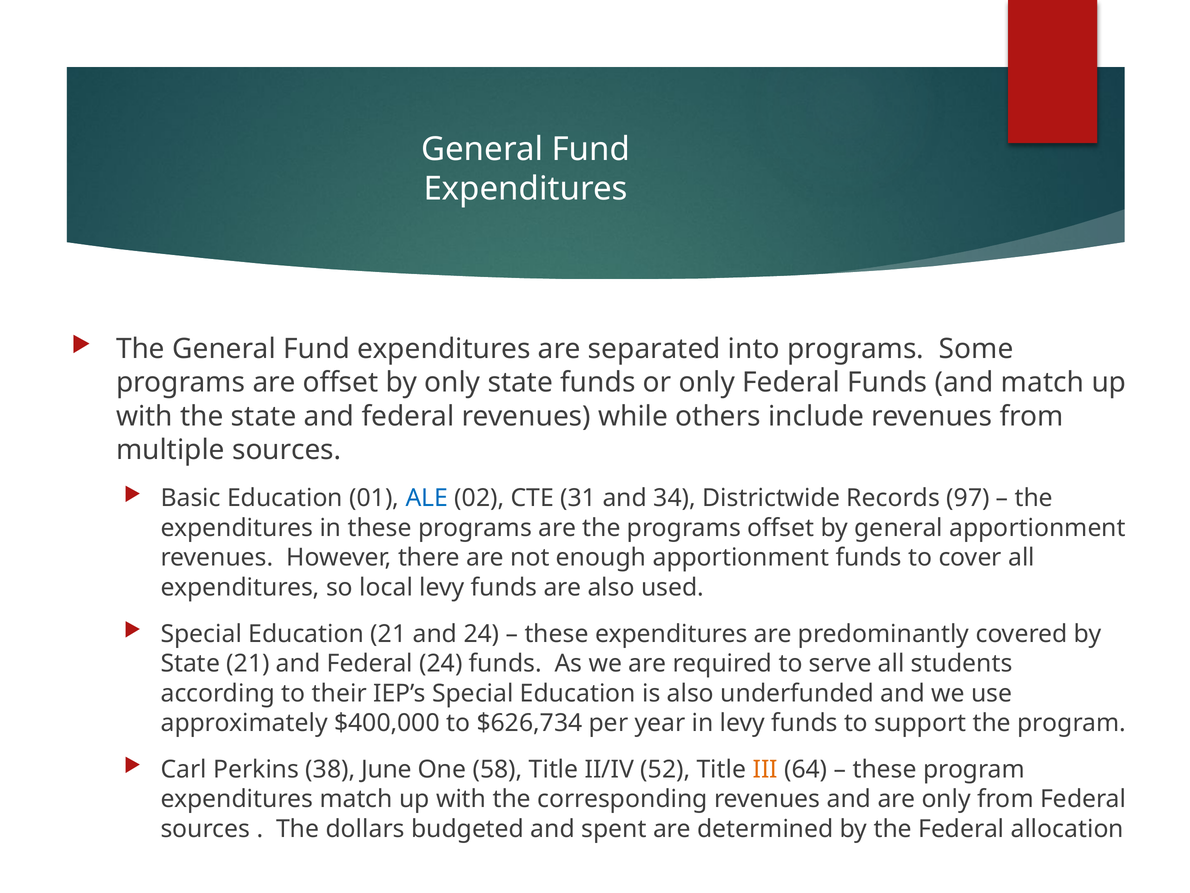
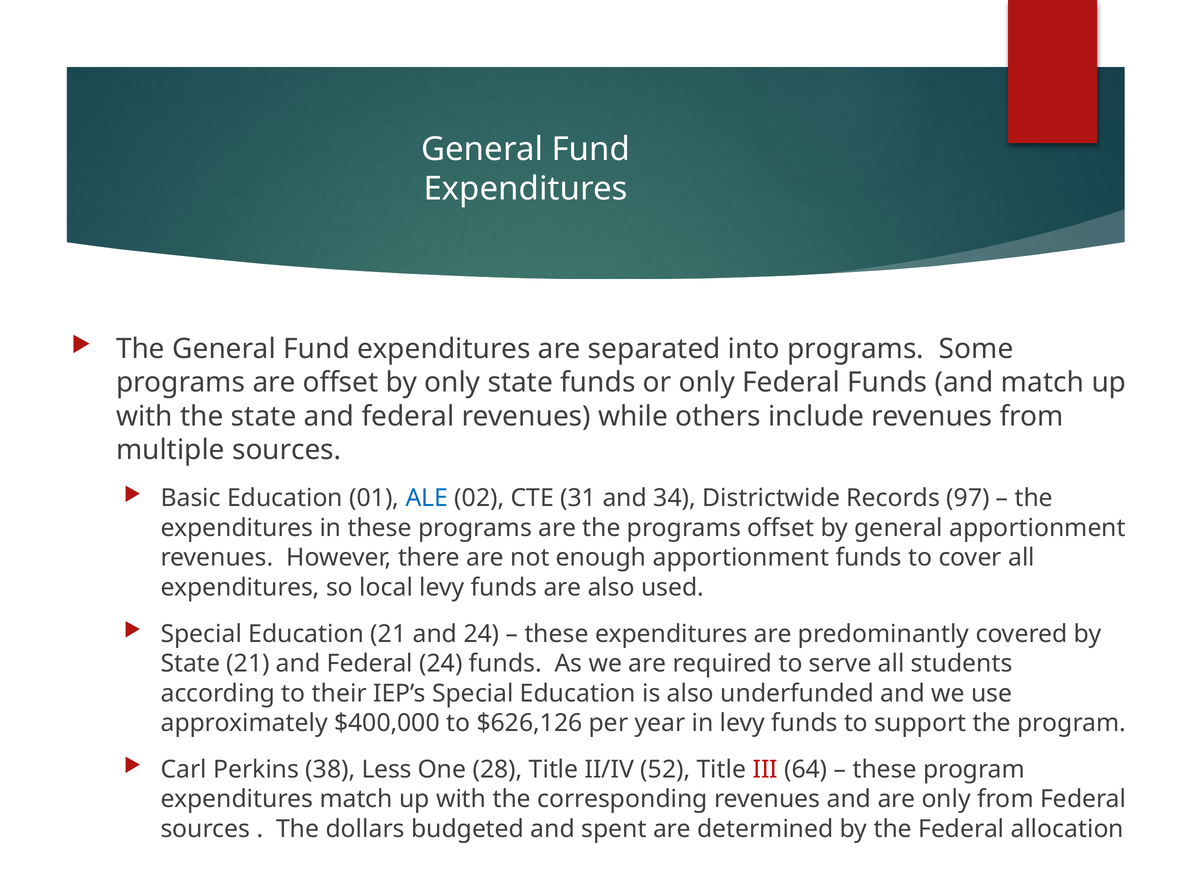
$626,734: $626,734 -> $626,126 (529, 723)
June: June -> Less (387, 769)
58: 58 -> 28 (498, 769)
III colour: orange -> red (765, 769)
